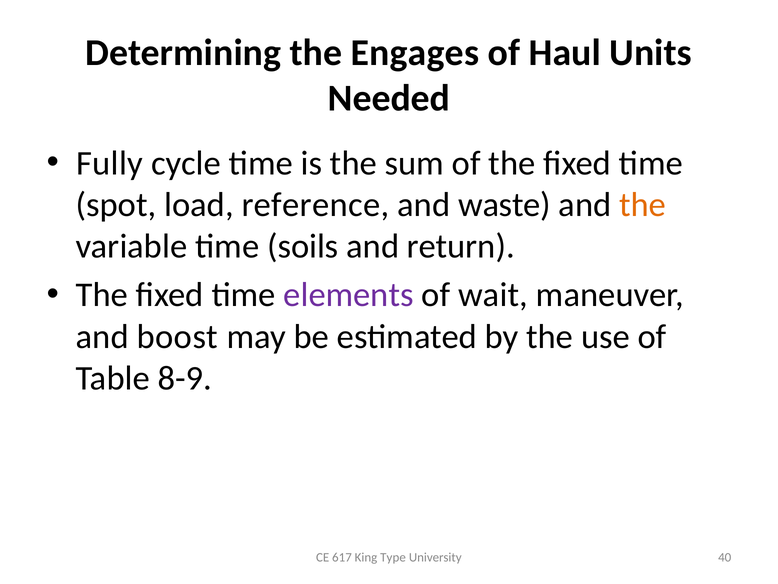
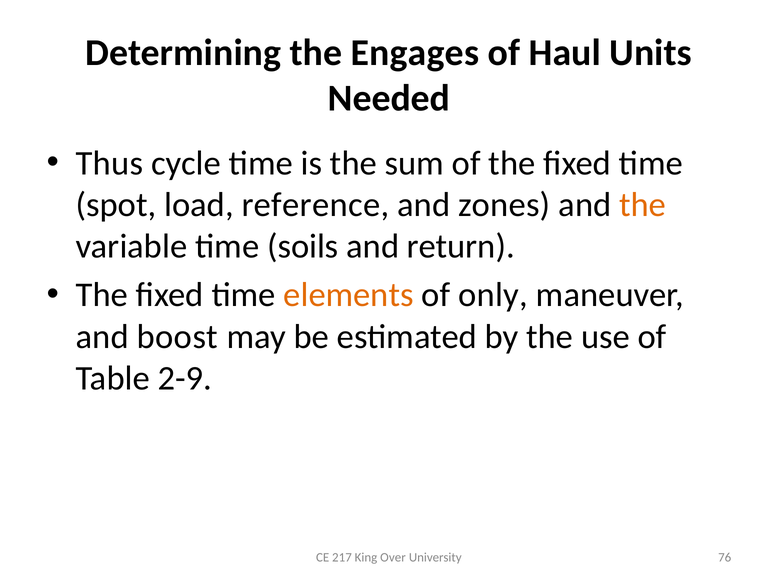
Fully: Fully -> Thus (110, 163)
waste: waste -> zones (504, 205)
elements colour: purple -> orange (349, 295)
wait: wait -> only (493, 295)
8-9: 8-9 -> 2-9 (185, 378)
617: 617 -> 217 (342, 557)
Type: Type -> Over (393, 557)
40: 40 -> 76 (725, 557)
